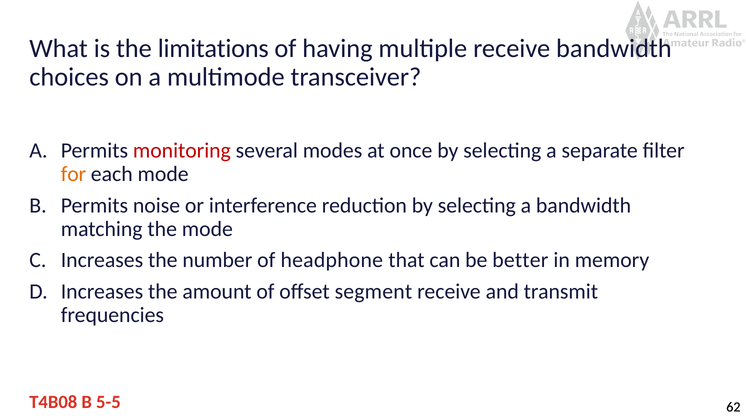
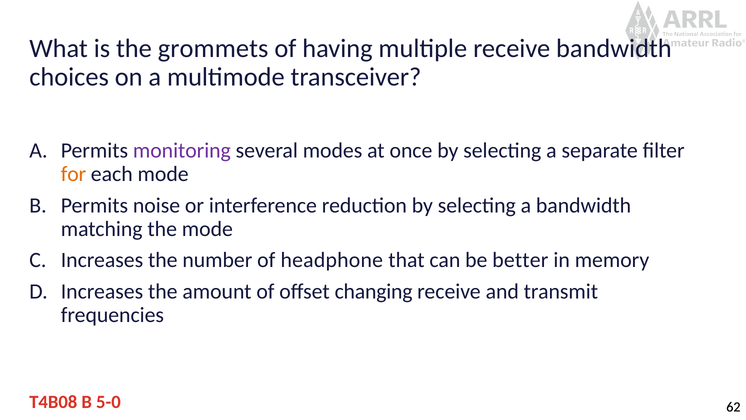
limitations: limitations -> grommets (213, 48)
monitoring colour: red -> purple (182, 151)
segment: segment -> changing (374, 291)
5-5: 5-5 -> 5-0 (108, 402)
